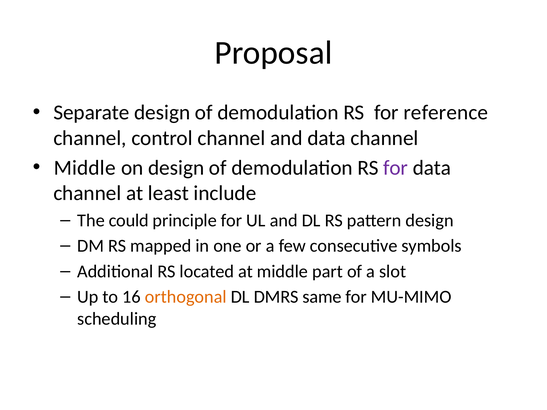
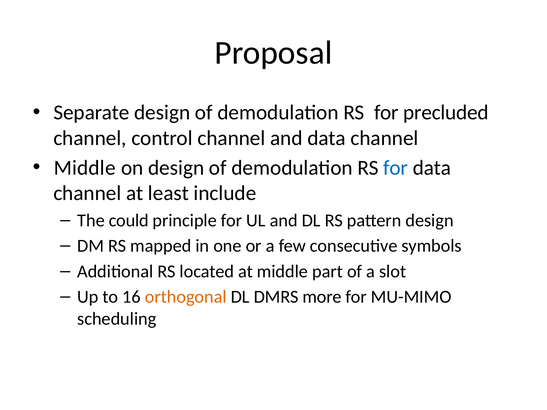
reference: reference -> precluded (446, 113)
for colour: purple -> blue (396, 168)
same: same -> more (322, 297)
